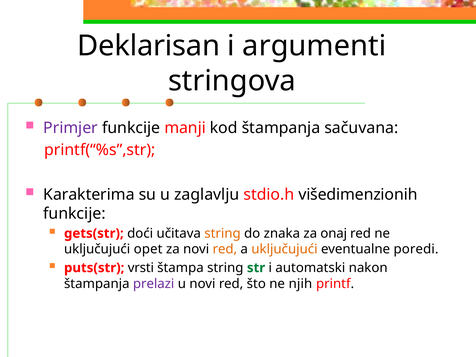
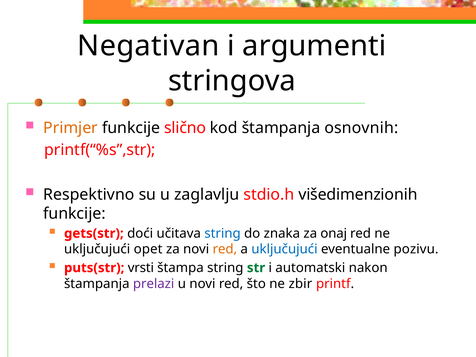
Deklarisan: Deklarisan -> Negativan (148, 46)
Primjer colour: purple -> orange (71, 128)
manji: manji -> slično (185, 128)
sačuvana: sačuvana -> osnovnih (361, 128)
Karakterima: Karakterima -> Respektivno (89, 194)
string colour: orange -> blue (223, 233)
uključujući colour: orange -> blue (284, 249)
poredi: poredi -> pozivu (416, 249)
njih: njih -> zbir (300, 284)
